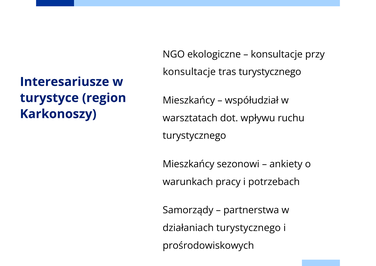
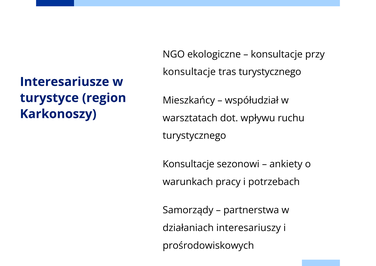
Mieszkańcy: Mieszkańcy -> Konsultacje (189, 164)
działaniach turystycznego: turystycznego -> interesariuszy (249, 228)
